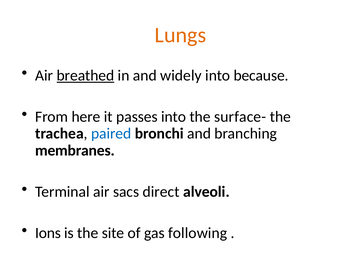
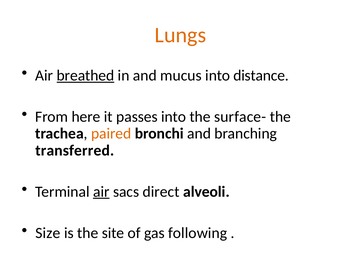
widely: widely -> mucus (181, 75)
because: because -> distance (261, 75)
paired colour: blue -> orange (111, 133)
membranes: membranes -> transferred (75, 150)
air underline: none -> present (101, 191)
Ions: Ions -> Size (48, 233)
